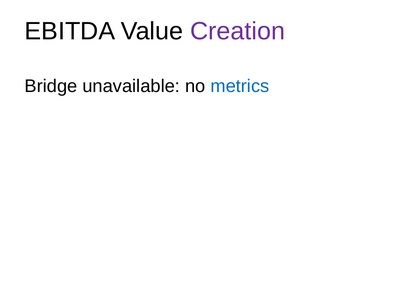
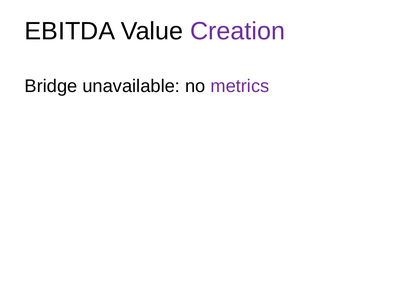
metrics colour: blue -> purple (240, 86)
